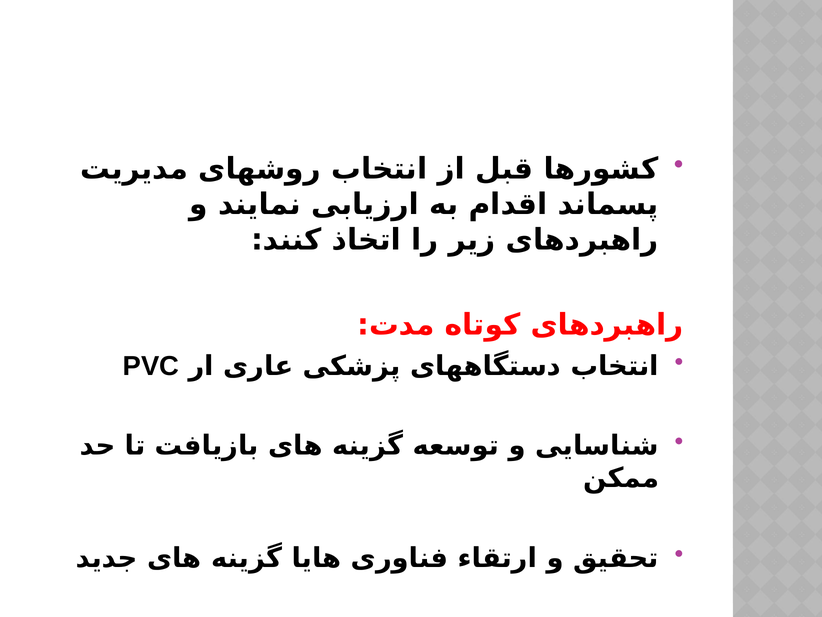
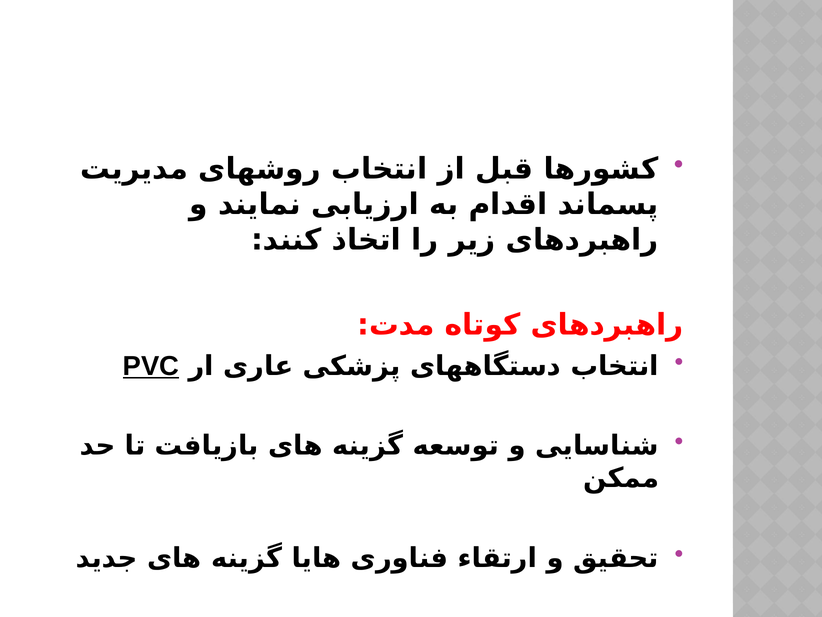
PVC underline: none -> present (151, 366)
